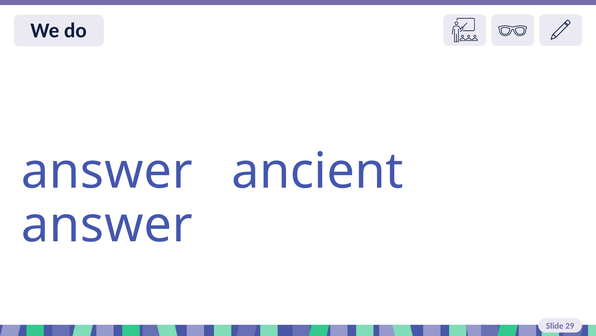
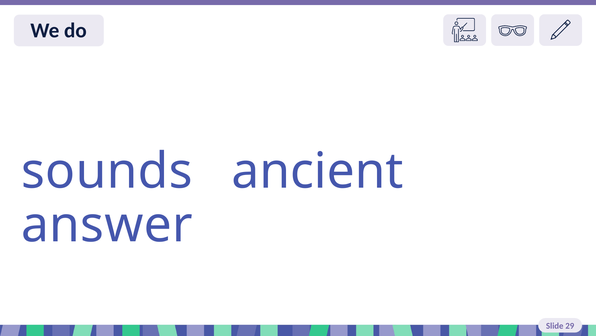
answer: answer -> sounds (107, 171)
